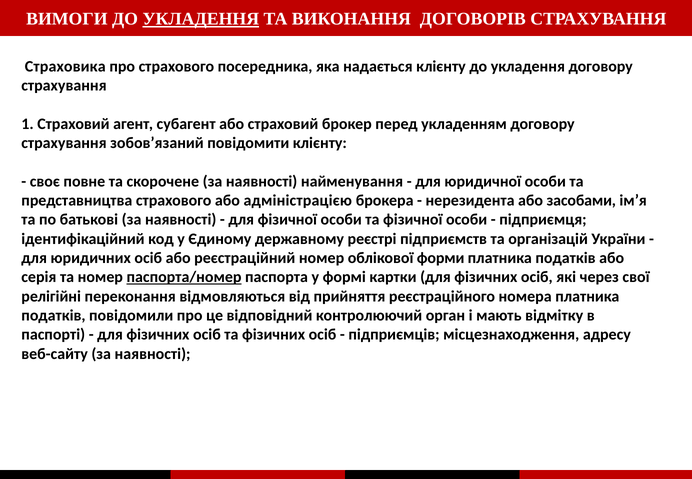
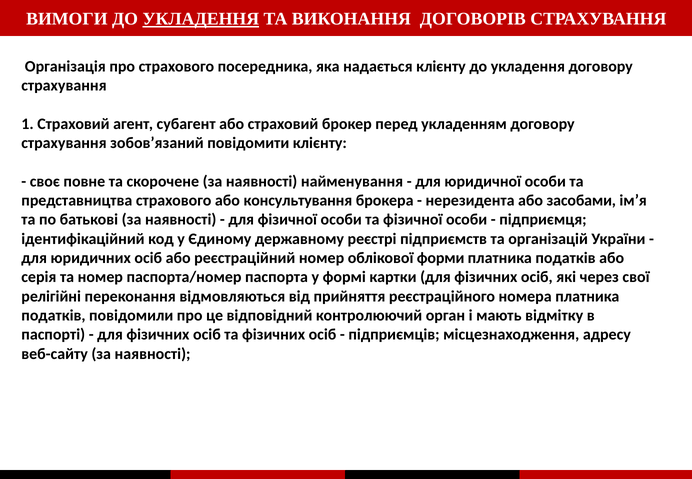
Страховика: Страховика -> Організація (65, 66)
адміністрацією: адміністрацією -> консультування (298, 201)
паспорта/номер underline: present -> none (184, 277)
